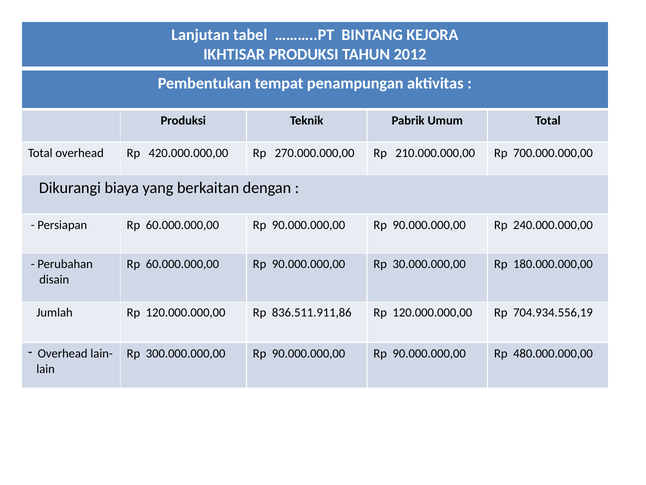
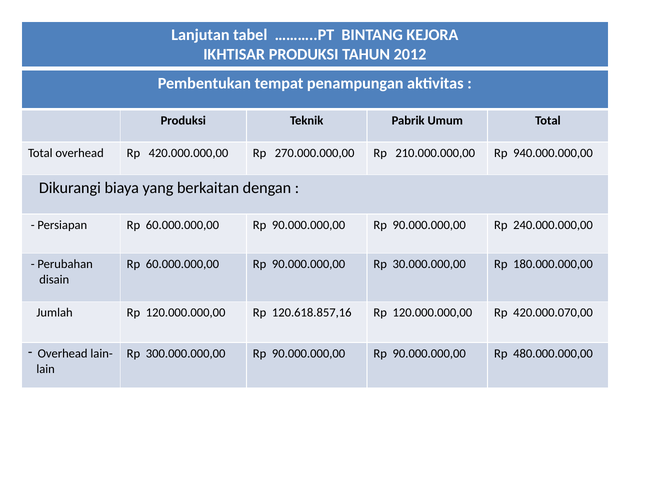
700.000.000,00: 700.000.000,00 -> 940.000.000,00 (553, 153)
836.511.911,86: 836.511.911,86 -> 120.618.857,16 (312, 312)
704.934.556,19: 704.934.556,19 -> 420.000.070,00 (553, 312)
